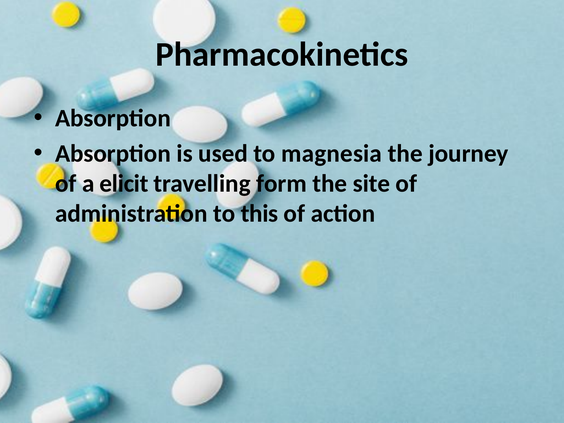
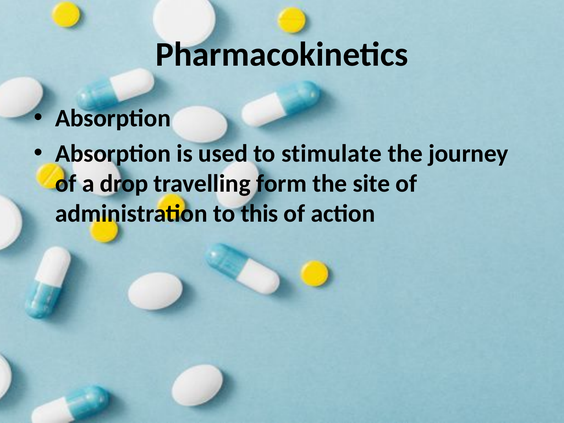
magnesia: magnesia -> stimulate (332, 153)
elicit: elicit -> drop (124, 184)
